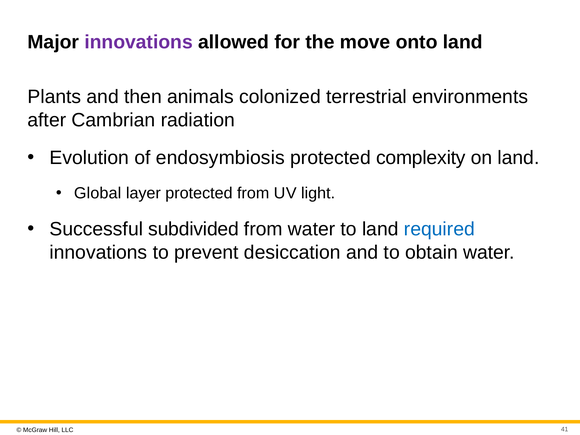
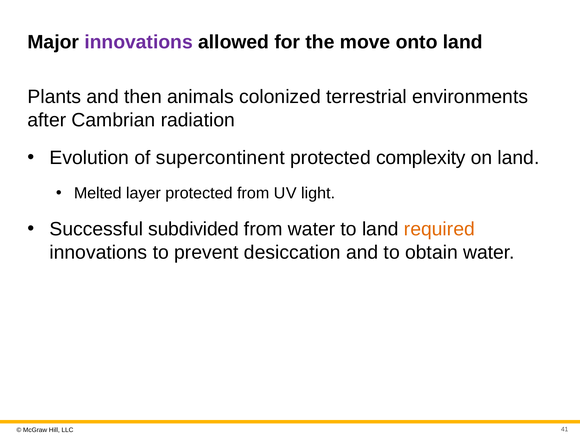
endosymbiosis: endosymbiosis -> supercontinent (220, 158)
Global: Global -> Melted (98, 193)
required colour: blue -> orange (439, 229)
